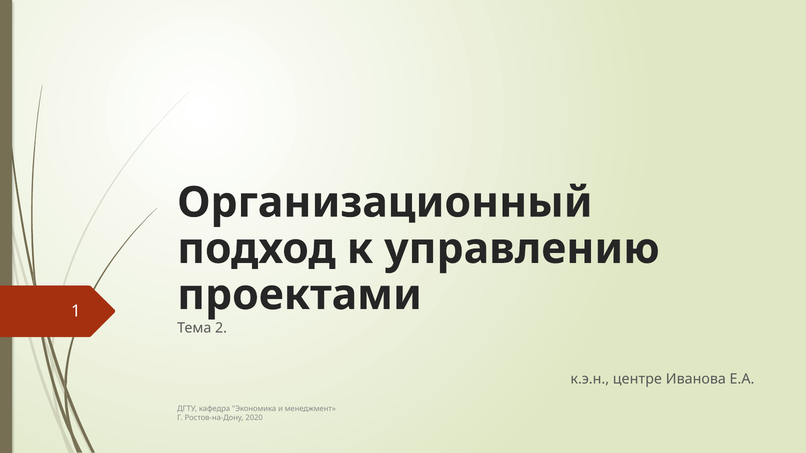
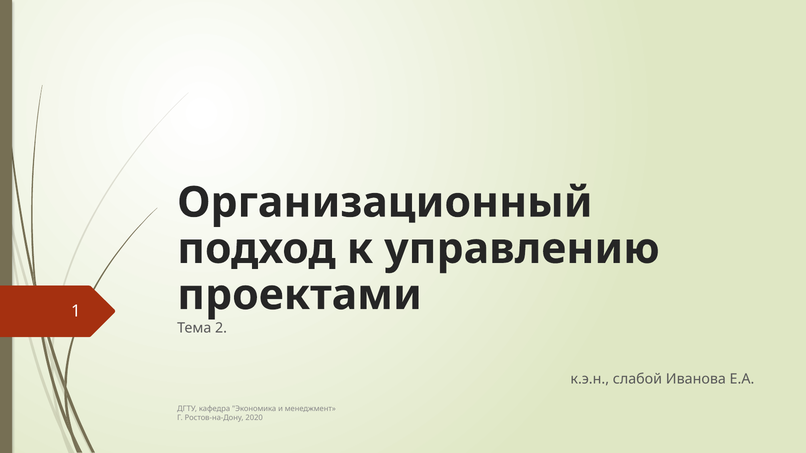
центре: центре -> слабой (637, 379)
